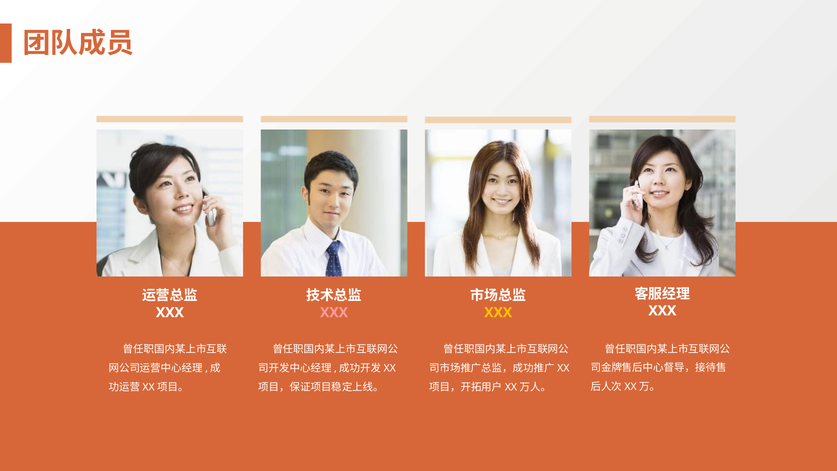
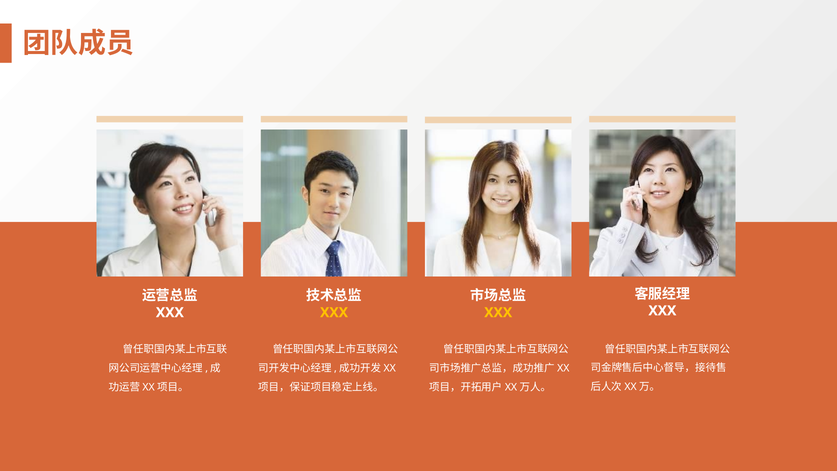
XXX colour: pink -> yellow (334, 312)
